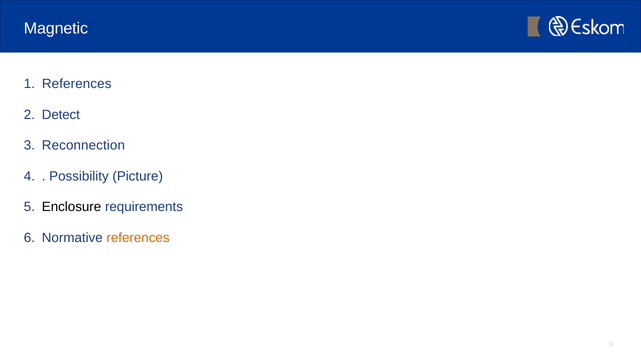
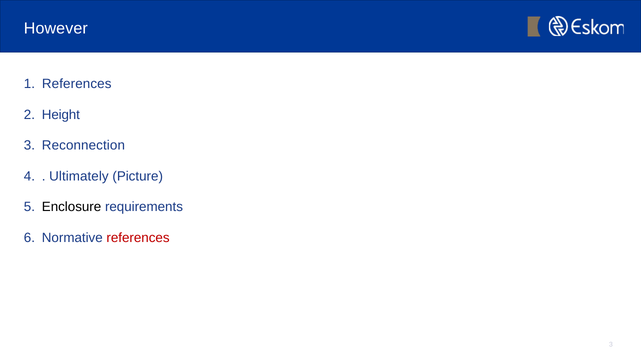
Magnetic: Magnetic -> However (56, 28)
Detect: Detect -> Height (61, 114)
Possibility: Possibility -> Ultimately (79, 176)
references colour: orange -> red (138, 238)
